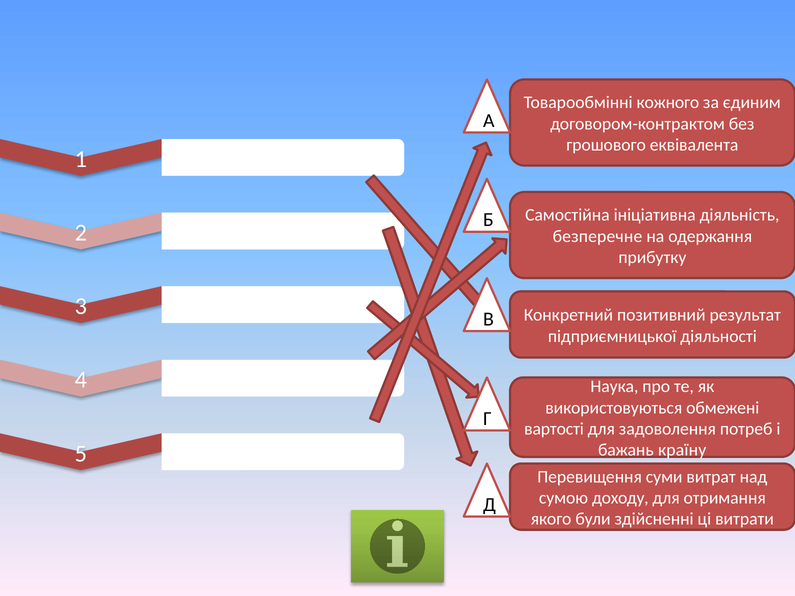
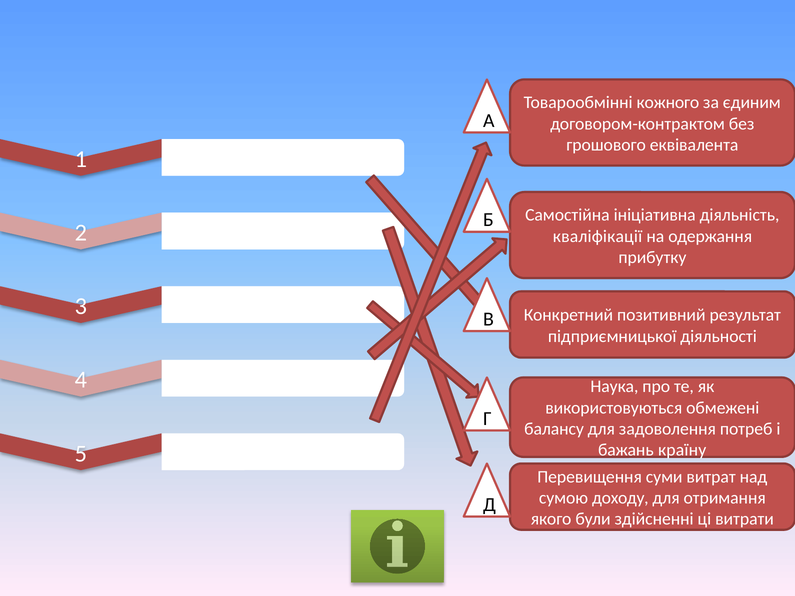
безперечне: безперечне -> кваліфікації (597, 236)
вартості: вартості -> балансу (554, 429)
